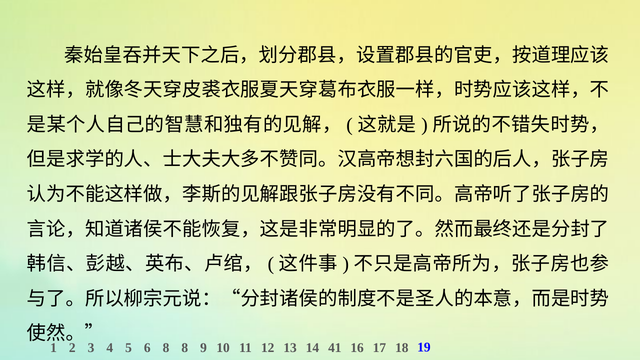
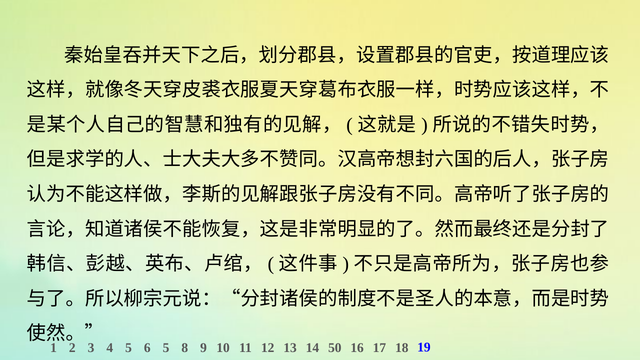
6 8: 8 -> 5 (166, 348)
41: 41 -> 50 (335, 348)
